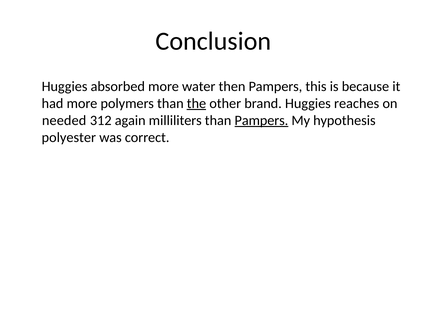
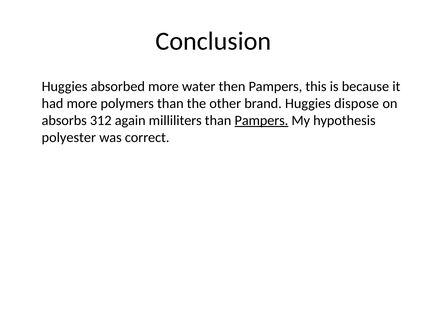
the underline: present -> none (196, 103)
reaches: reaches -> dispose (357, 103)
needed: needed -> absorbs (64, 121)
